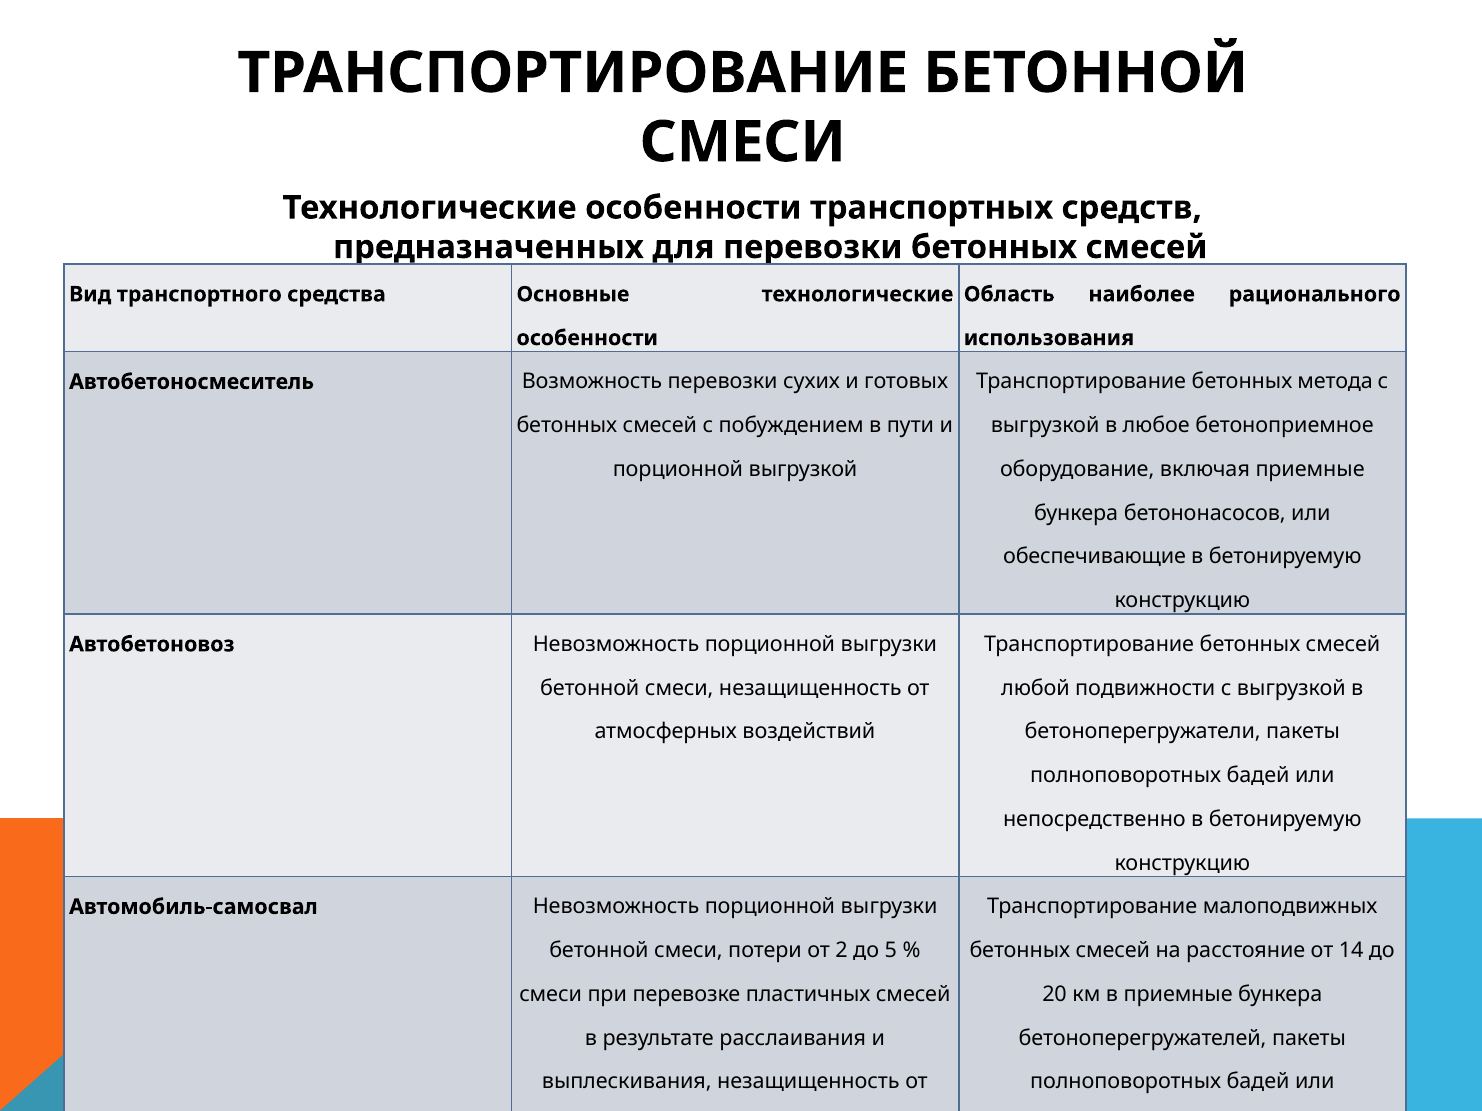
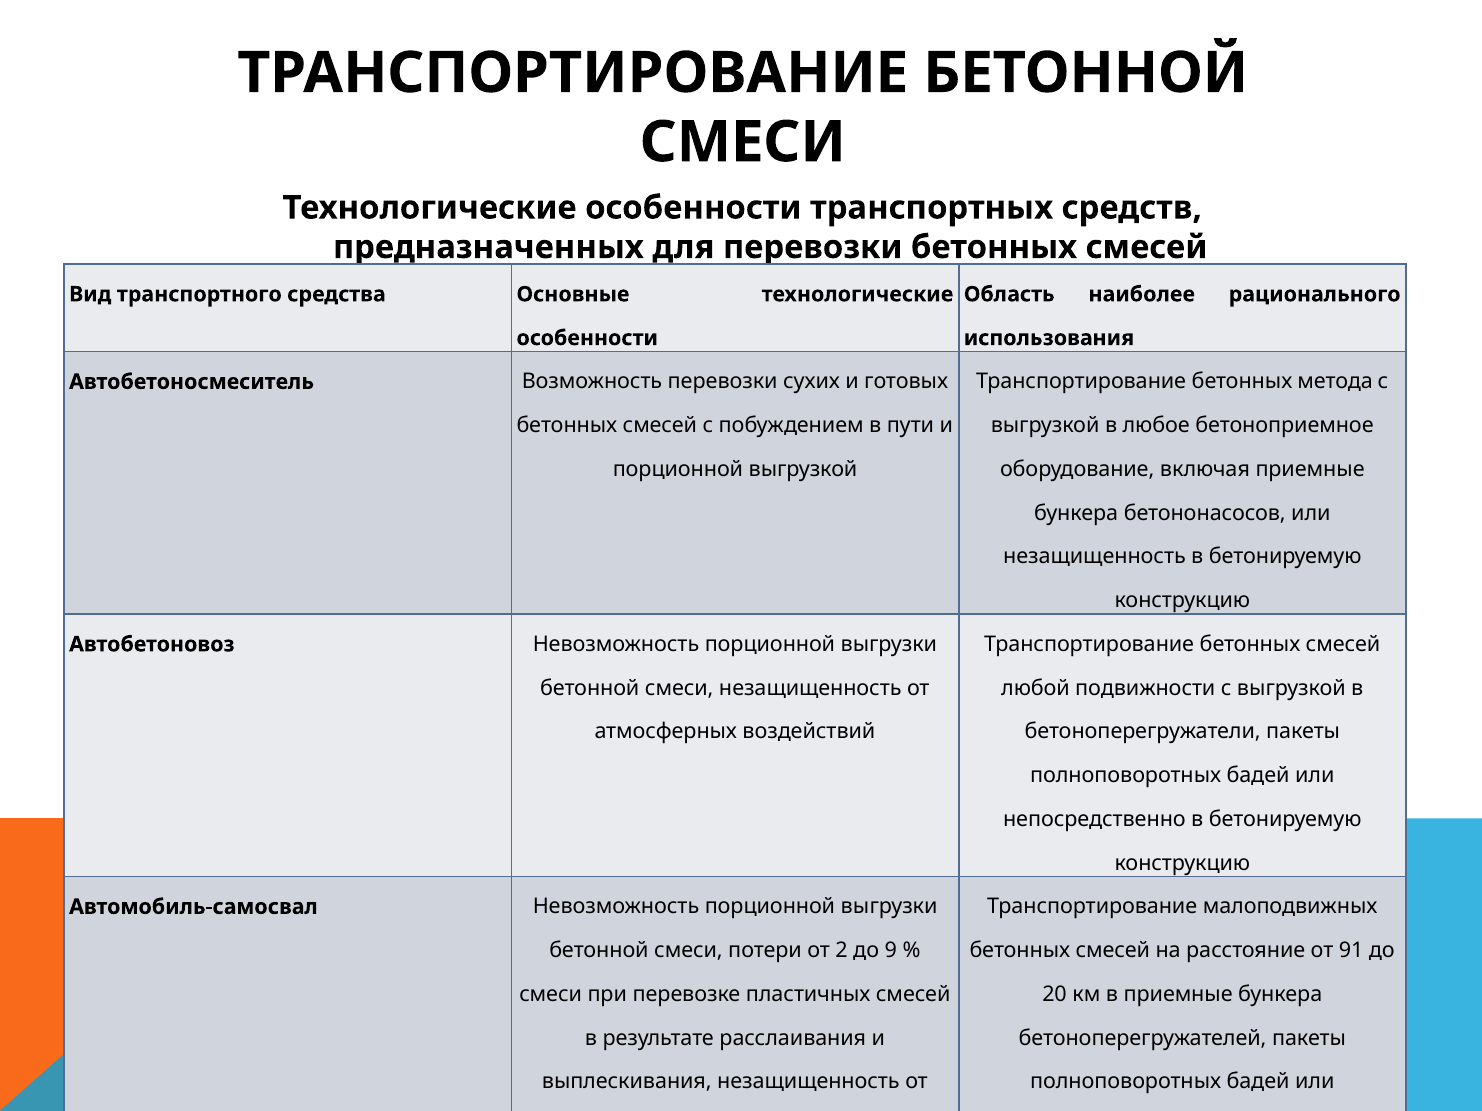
обеспечивающие: обеспечивающие -> незащищенность (1094, 557)
5: 5 -> 9 (891, 951)
14: 14 -> 91 (1351, 951)
